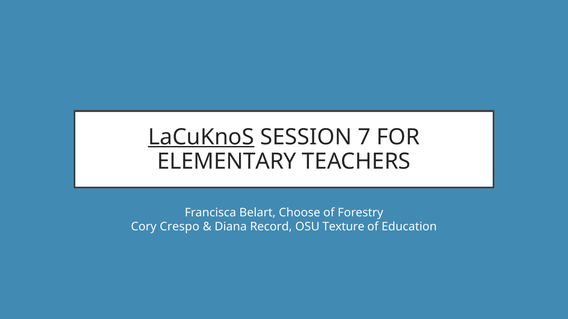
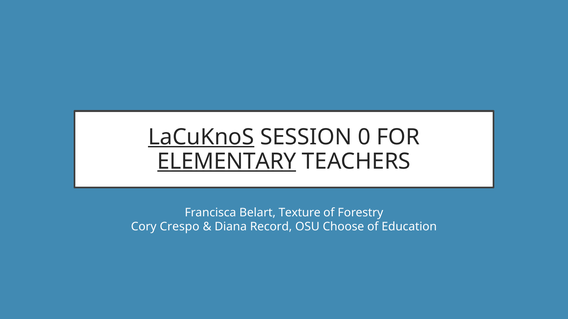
7: 7 -> 0 (364, 137)
ELEMENTARY underline: none -> present (227, 162)
Choose: Choose -> Texture (300, 213)
Texture: Texture -> Choose (343, 227)
